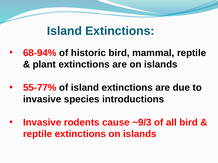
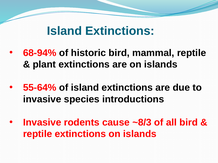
55-77%: 55-77% -> 55-64% (40, 88)
~9/3: ~9/3 -> ~8/3 (142, 123)
